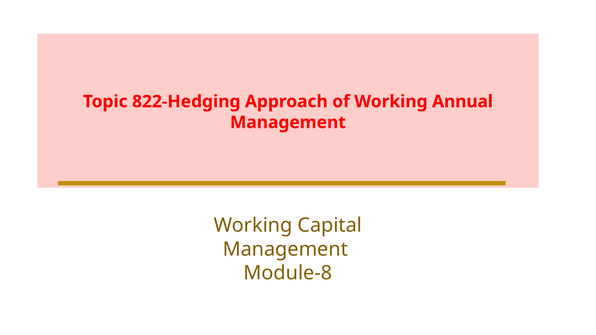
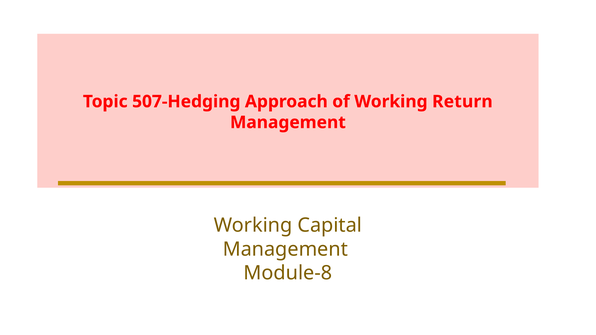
822-Hedging: 822-Hedging -> 507-Hedging (186, 102)
Annual: Annual -> Return (462, 102)
